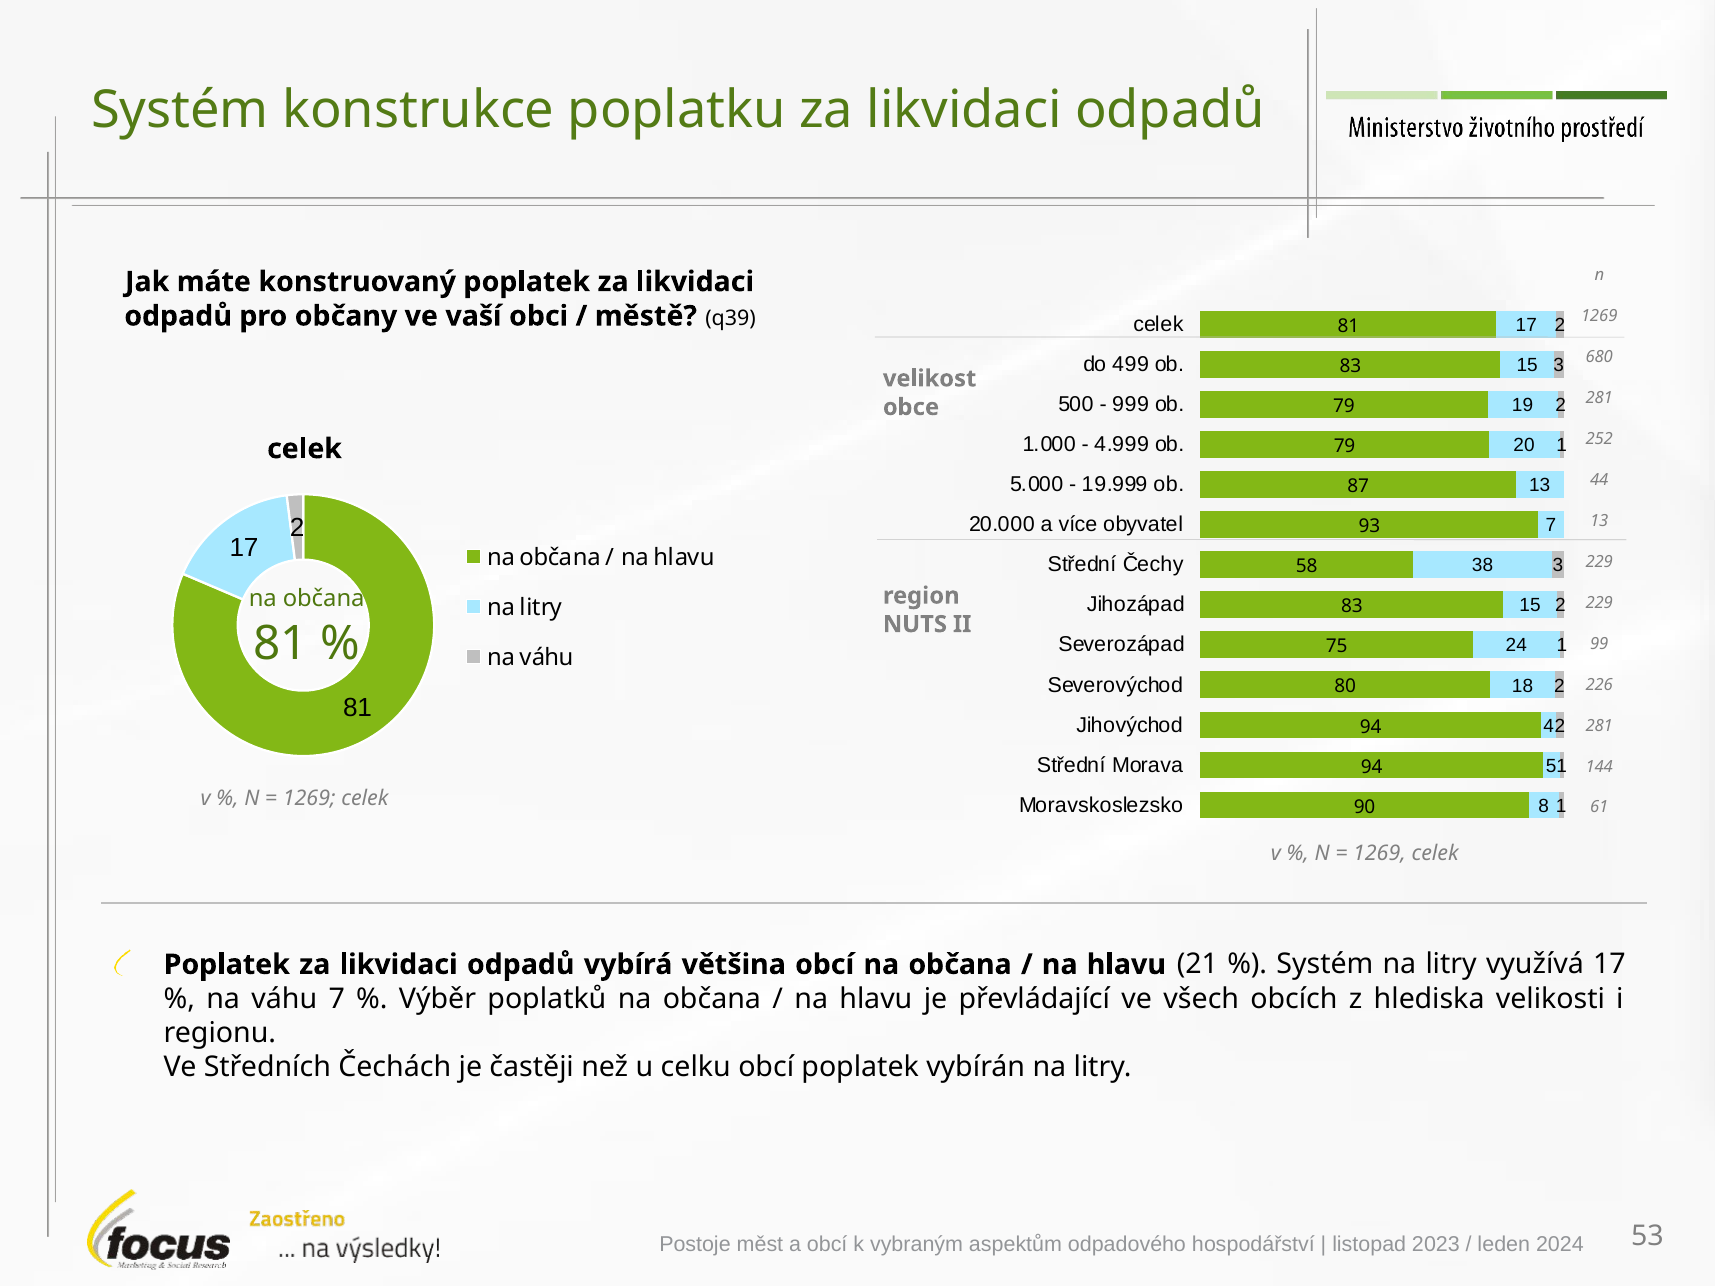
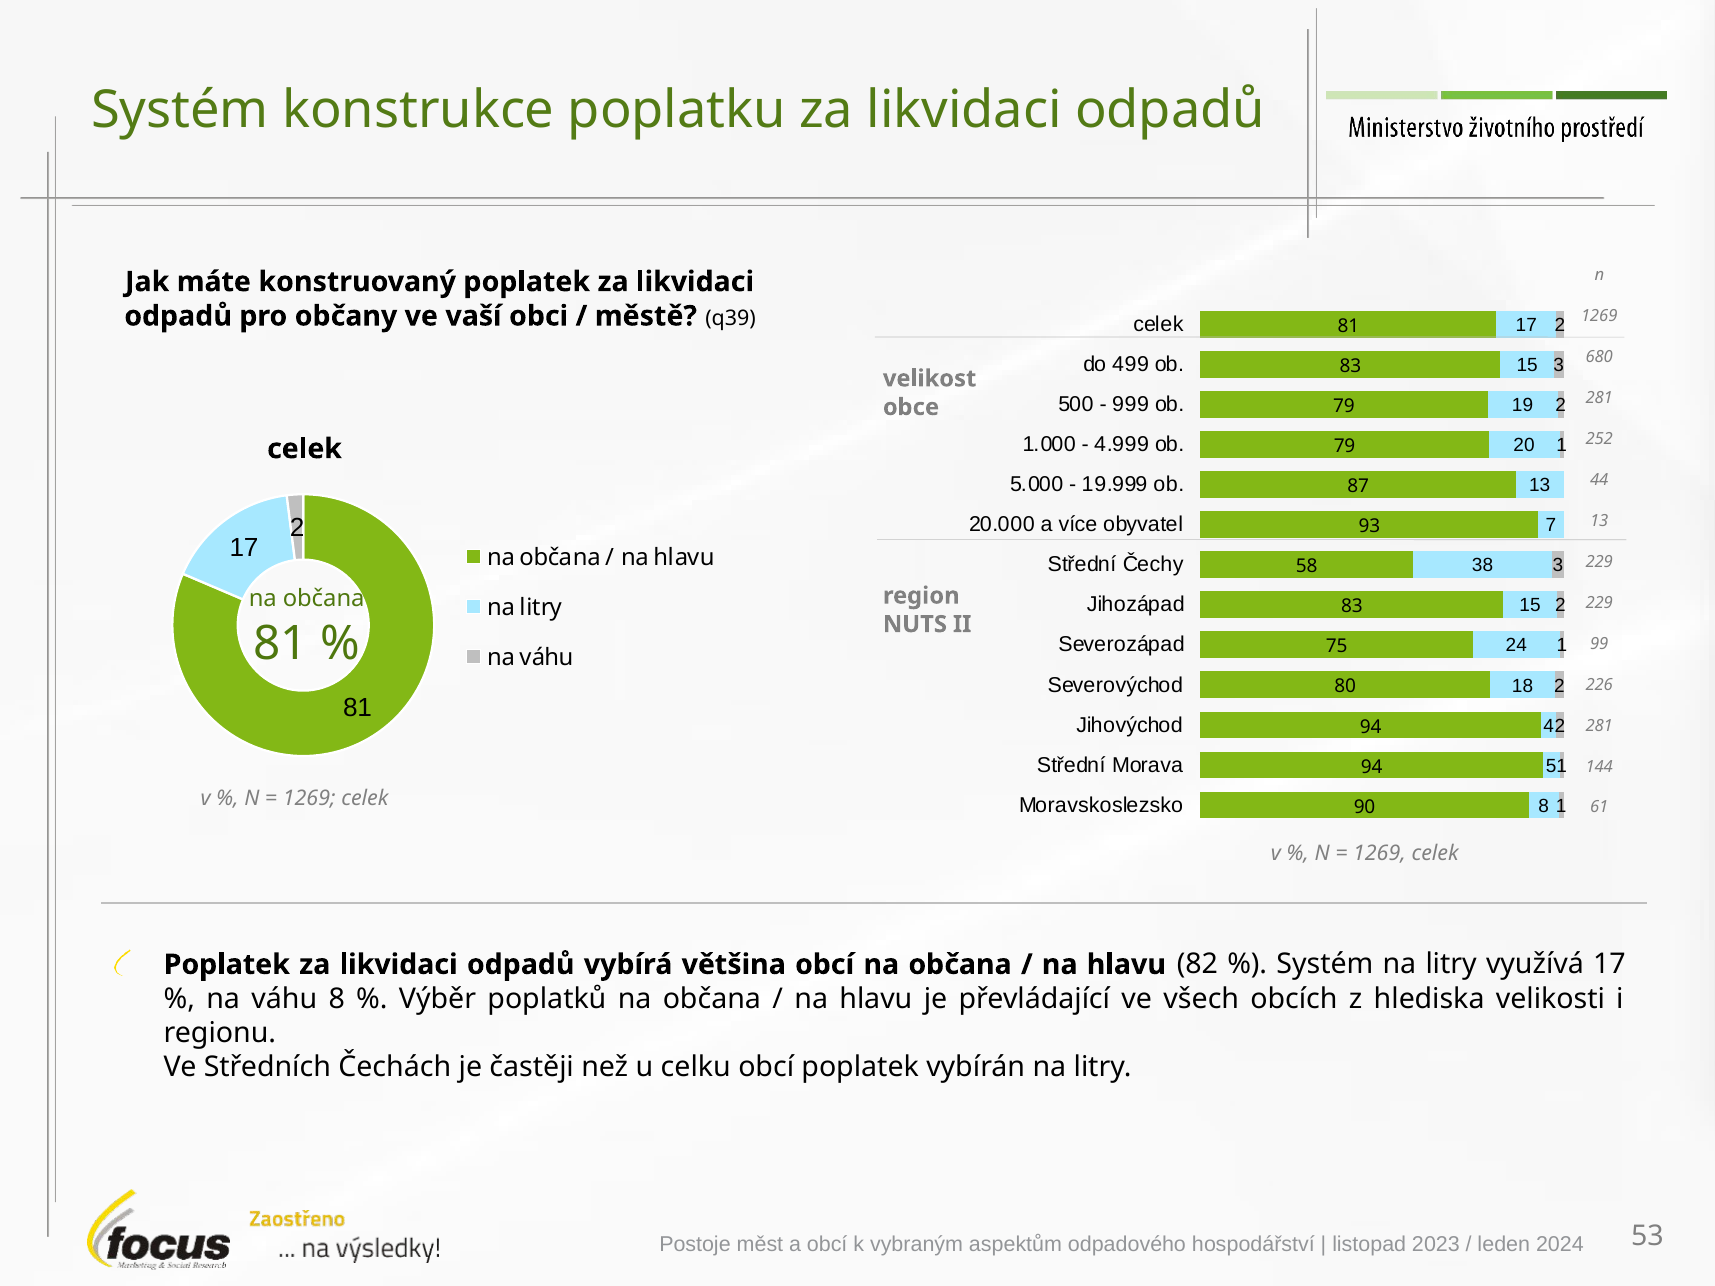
21: 21 -> 82 (1197, 965)
váhu 7: 7 -> 8 (337, 999)
